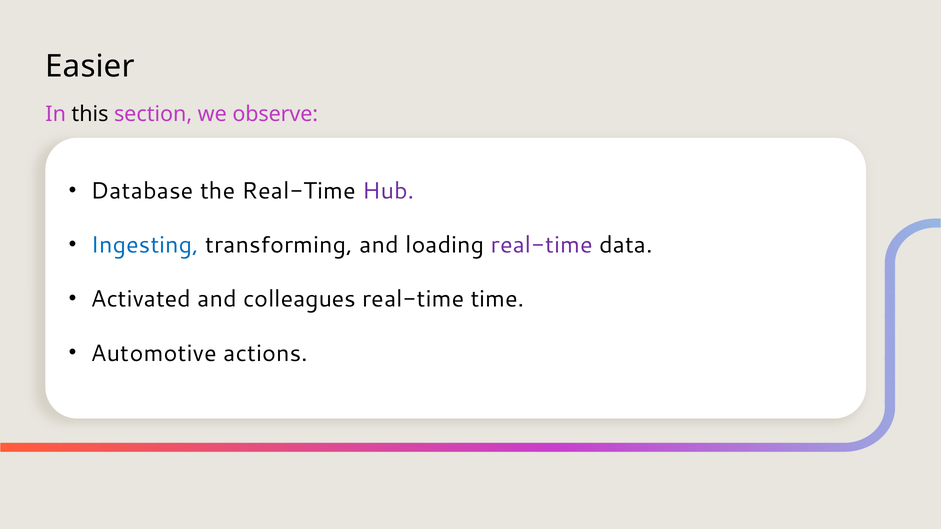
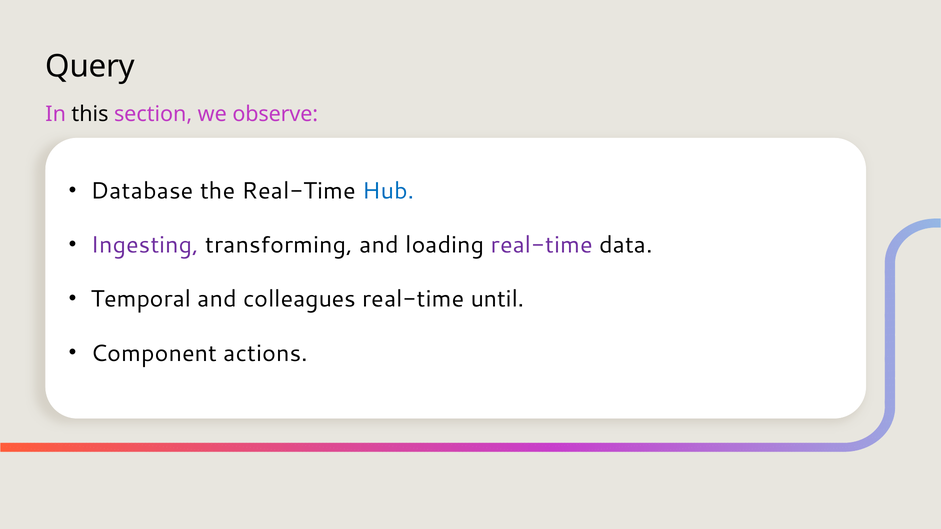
Easier: Easier -> Query (90, 66)
Hub colour: purple -> blue (388, 191)
Ingesting colour: blue -> purple (145, 245)
Activated: Activated -> Temporal (141, 299)
time: time -> until (498, 299)
Automotive: Automotive -> Component (154, 353)
